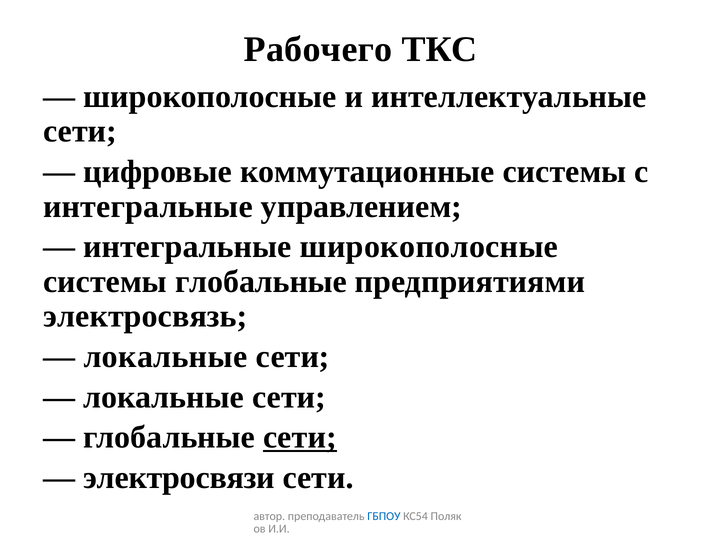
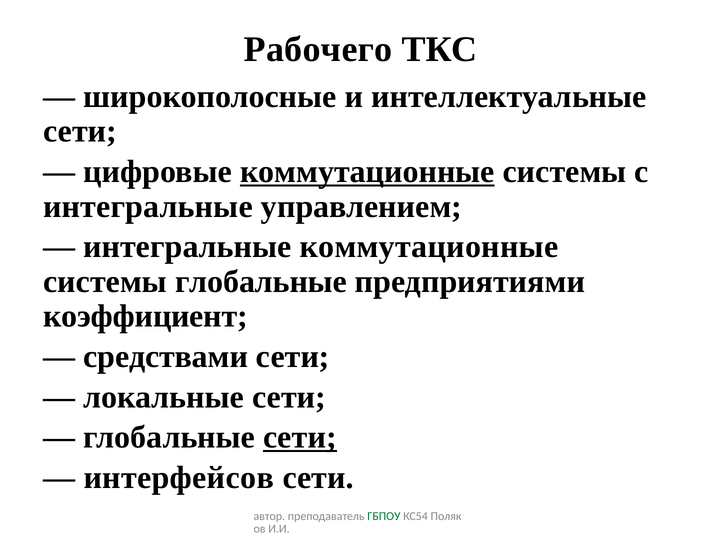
коммутационные underline: none -> present (367, 172)
интегральные широкополосные: широкополосные -> коммутационные (429, 247)
электросвязь: электросвязь -> коэффициент (146, 316)
локальные: локальные -> средствами (166, 356)
электросвязи: электросвязи -> интерфейсов (179, 478)
ГБПОУ colour: blue -> green (384, 516)
